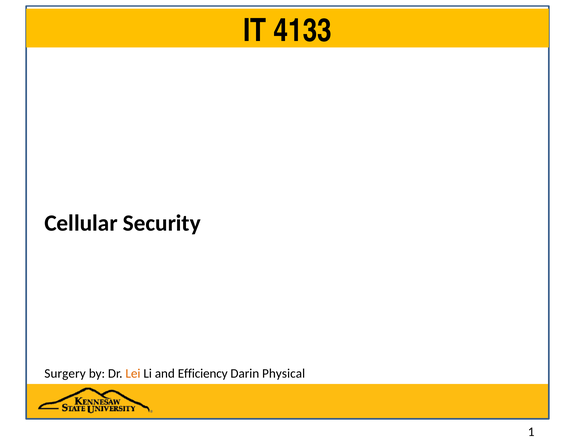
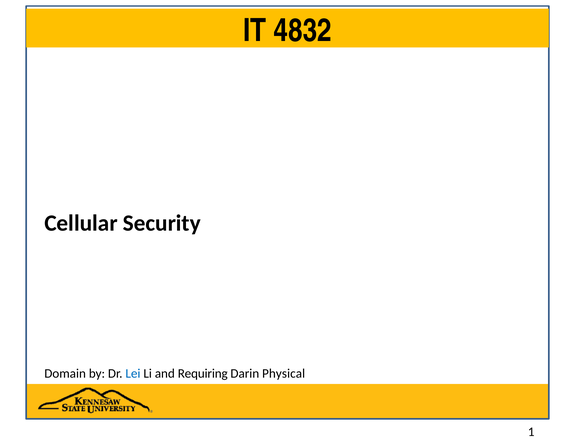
4133: 4133 -> 4832 (303, 30)
Surgery: Surgery -> Domain (65, 373)
Lei colour: orange -> blue (133, 373)
Efficiency: Efficiency -> Requiring (203, 373)
